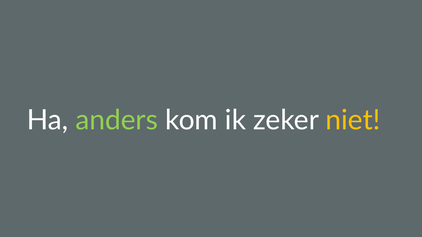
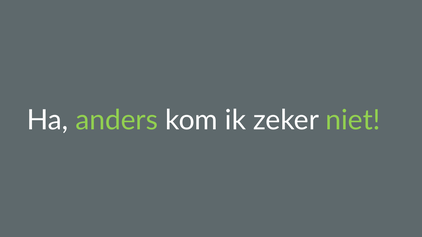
niet colour: yellow -> light green (353, 120)
